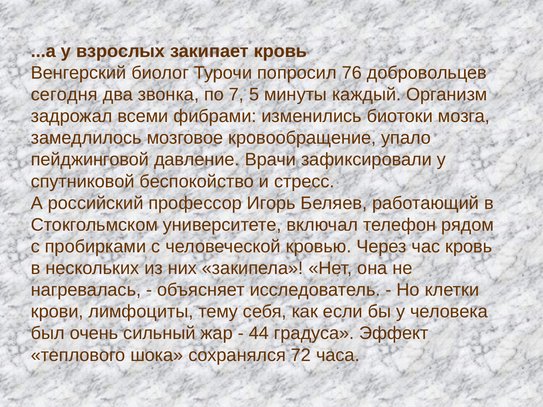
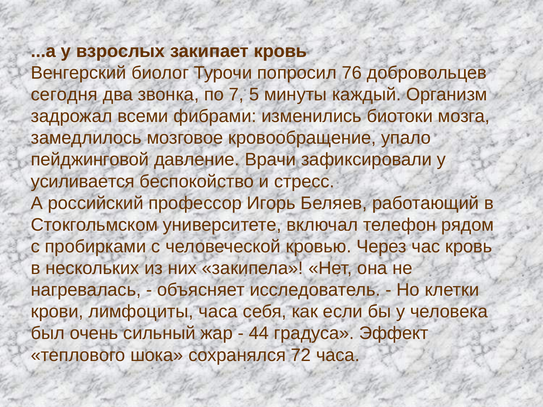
спутниковой: спутниковой -> усиливается (83, 181)
лимфоциты тему: тему -> часа (218, 312)
